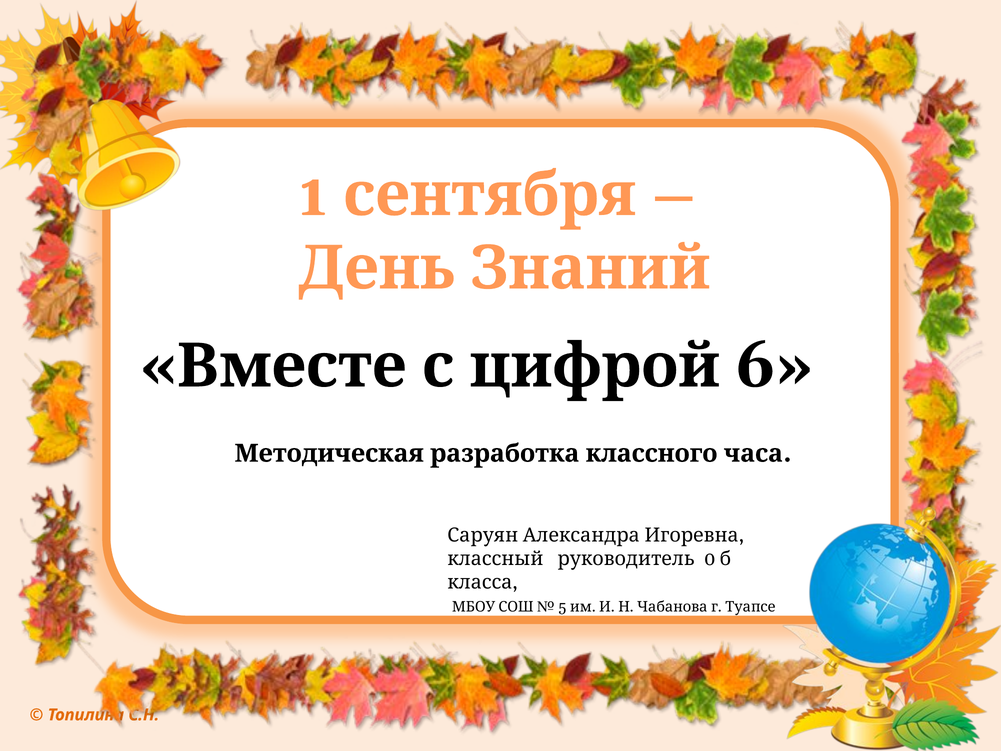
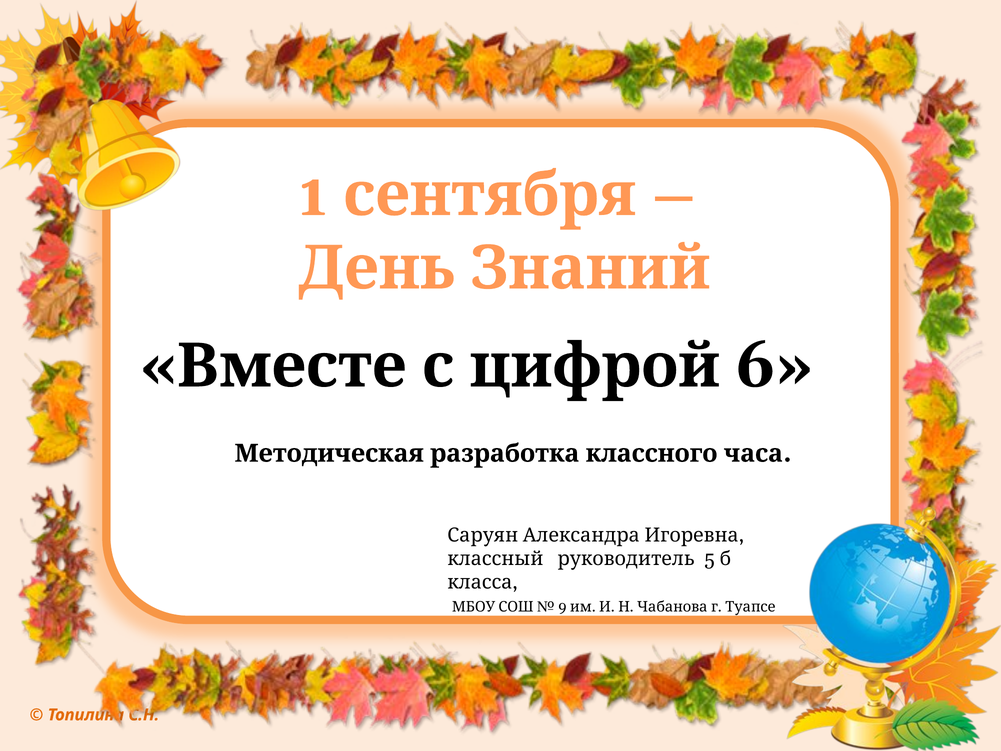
0: 0 -> 5 (710, 559)
5: 5 -> 9 (562, 607)
